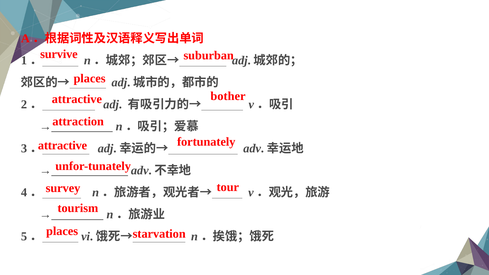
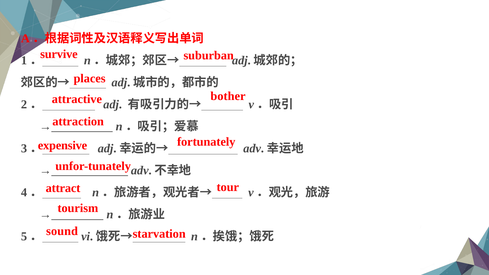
attractive: attractive -> expensive (62, 146)
survey: survey -> attract (63, 188)
places: places -> sound (62, 231)
